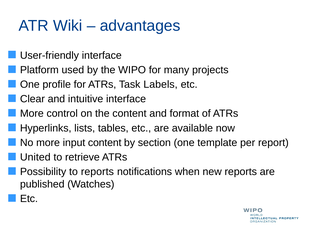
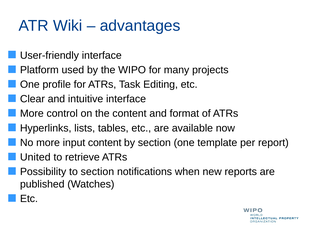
Labels: Labels -> Editing (161, 84)
to reports: reports -> section (97, 172)
